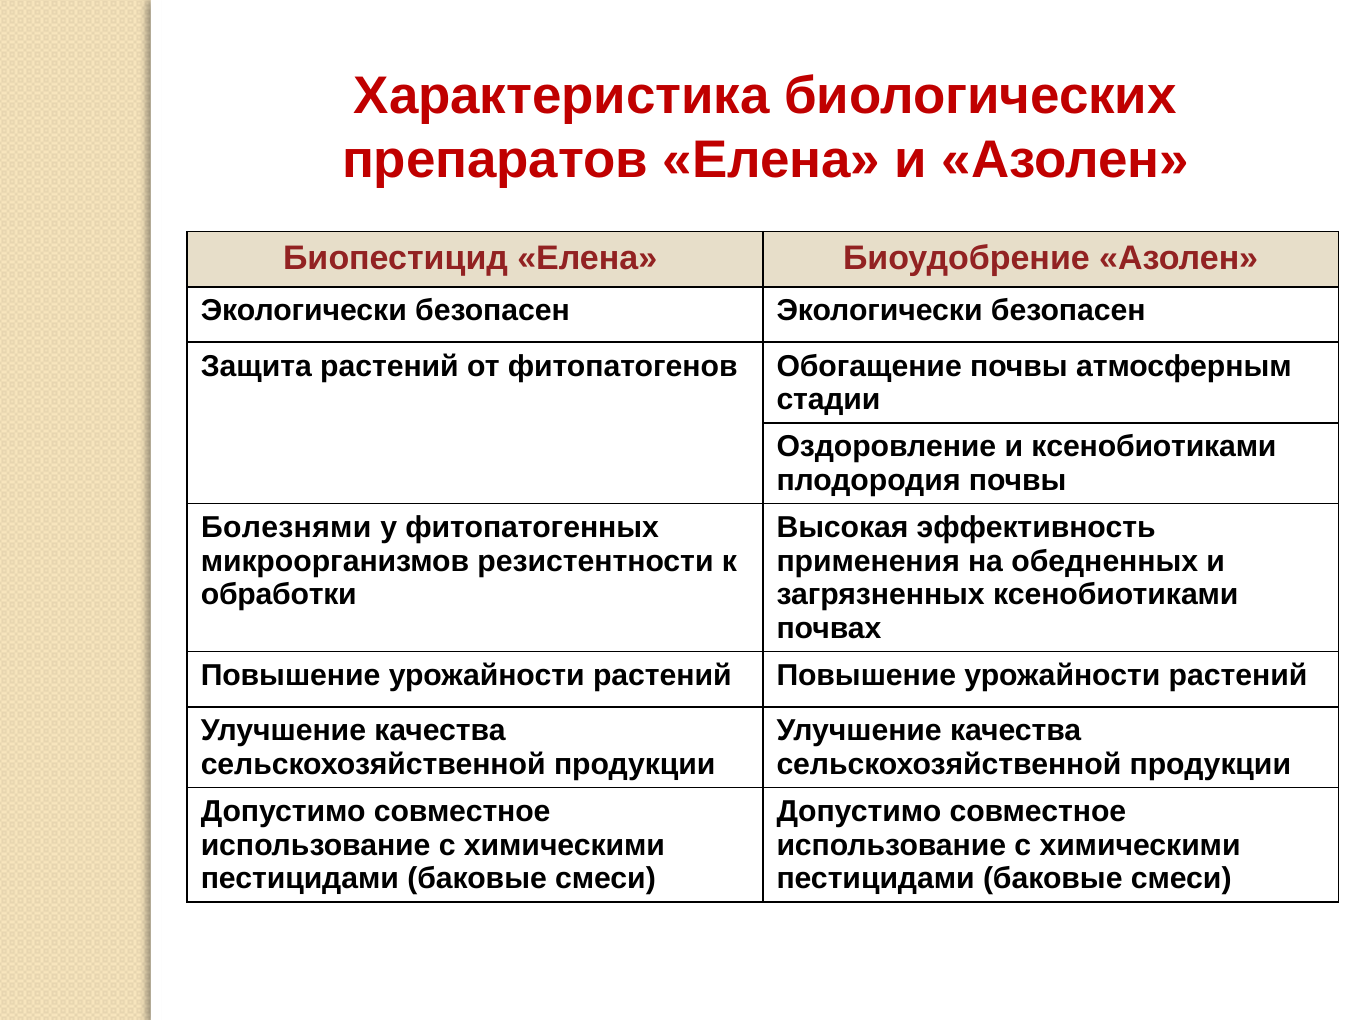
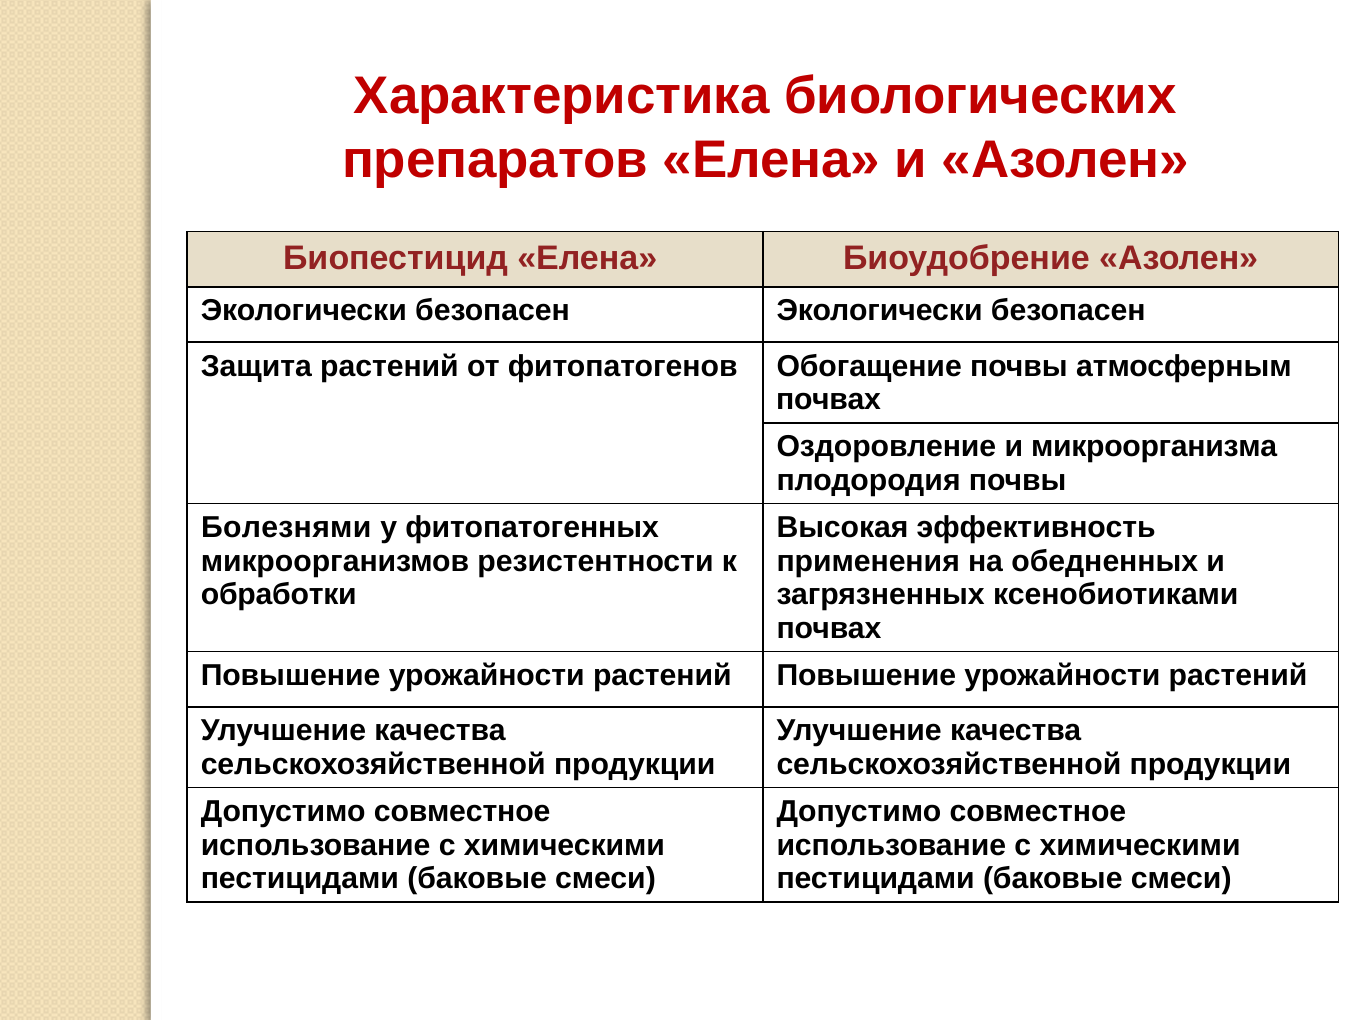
стадии: стадии -> почвах (828, 400)
и ксенобиотиками: ксенобиотиками -> микроорганизма (1154, 447)
